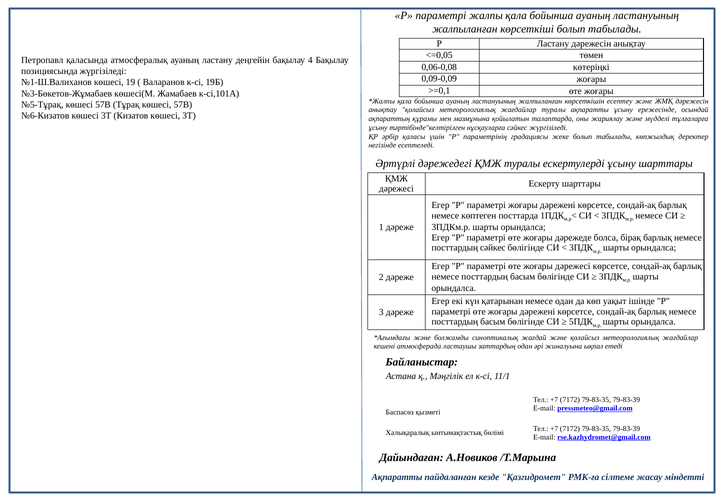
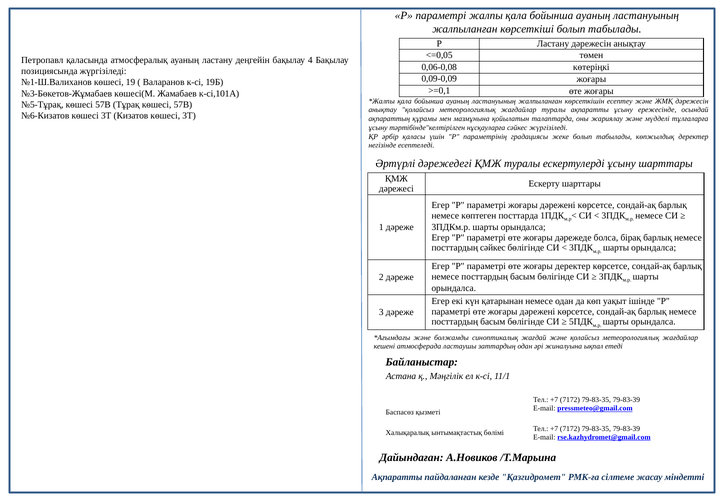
жоғары дәрежесі: дәрежесі -> деректер (573, 266)
